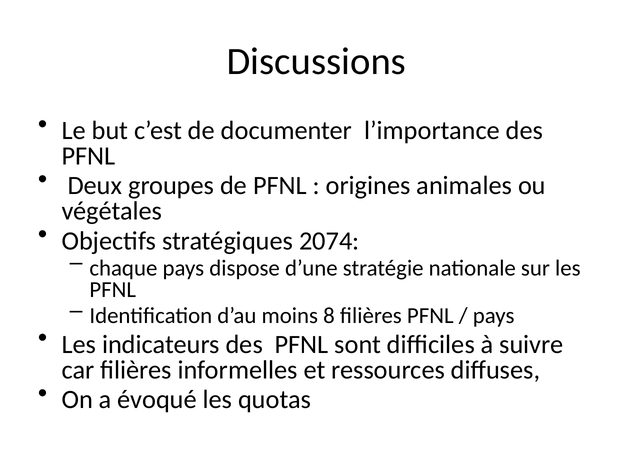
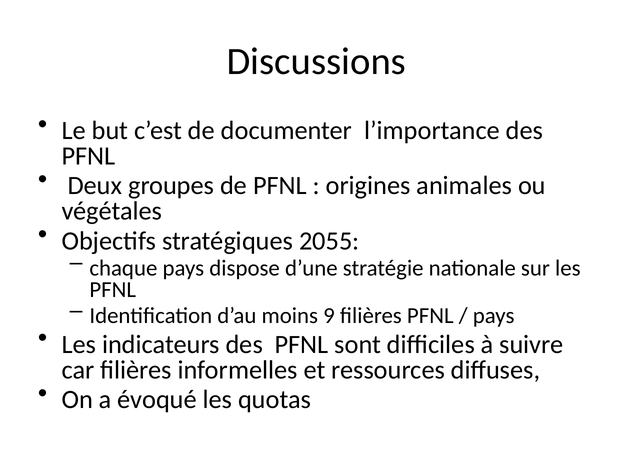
2074: 2074 -> 2055 (329, 241)
8: 8 -> 9 (329, 316)
